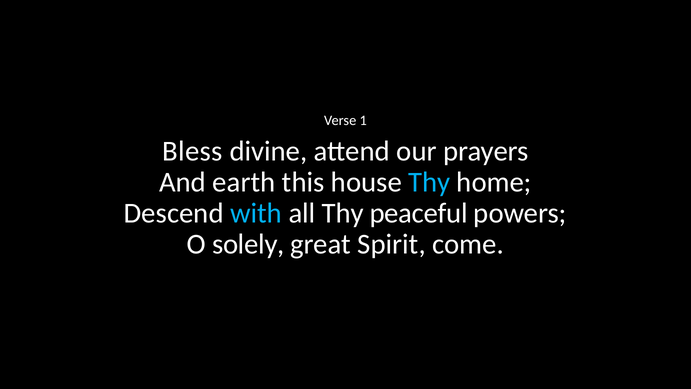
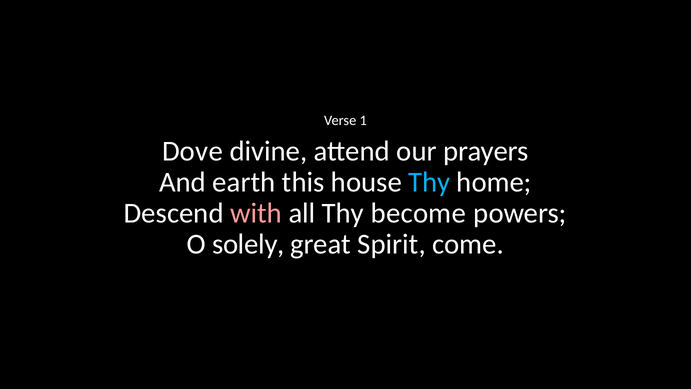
Bless: Bless -> Dove (192, 151)
with colour: light blue -> pink (256, 213)
peaceful: peaceful -> become (418, 213)
